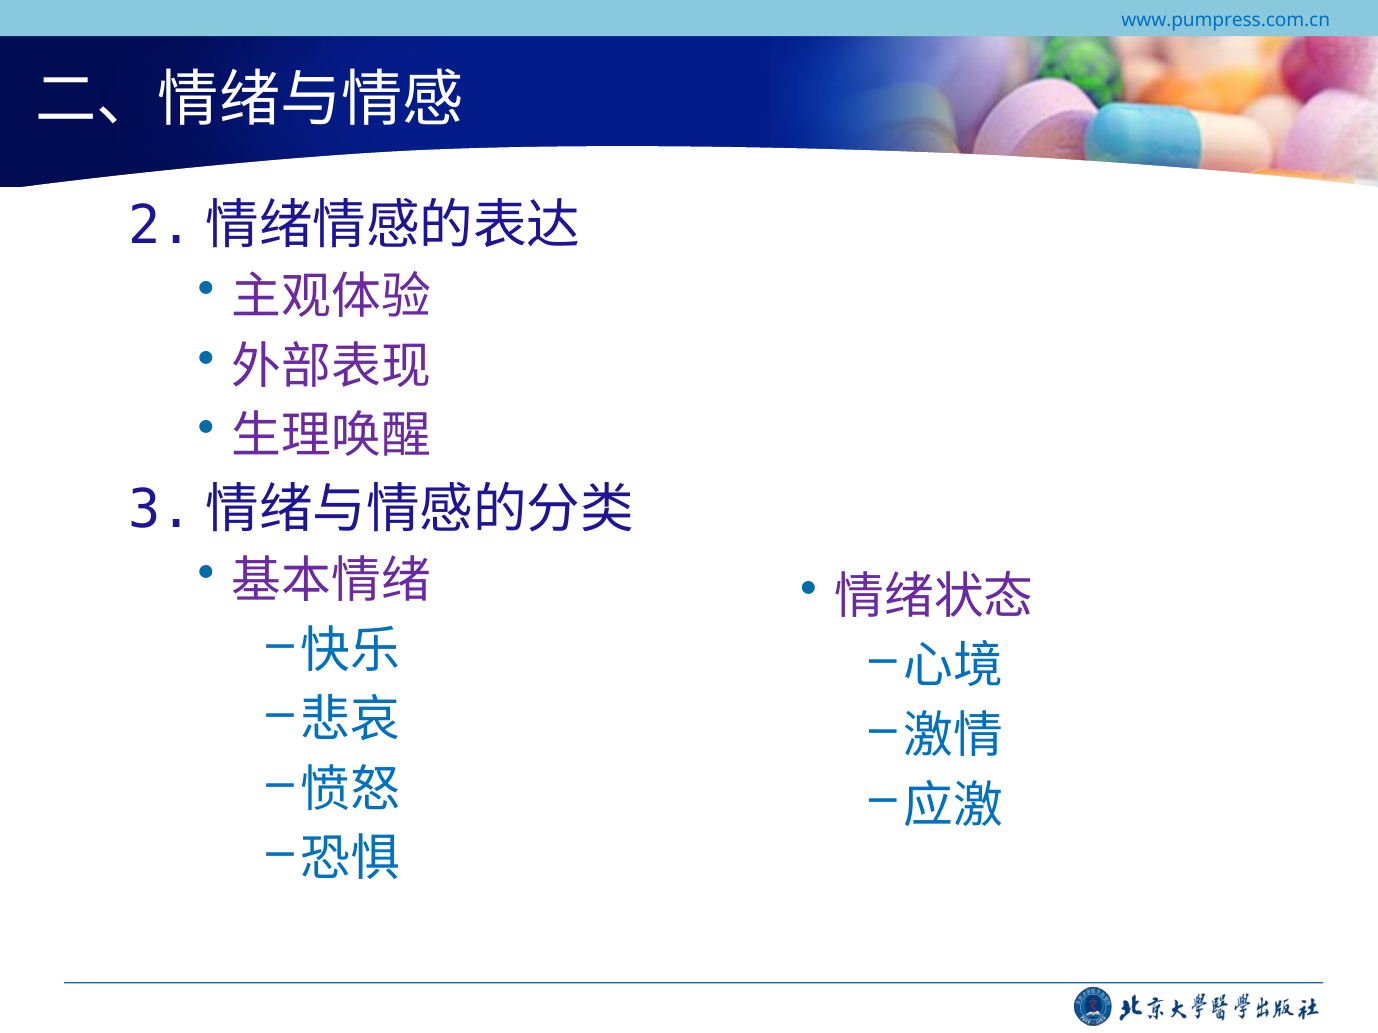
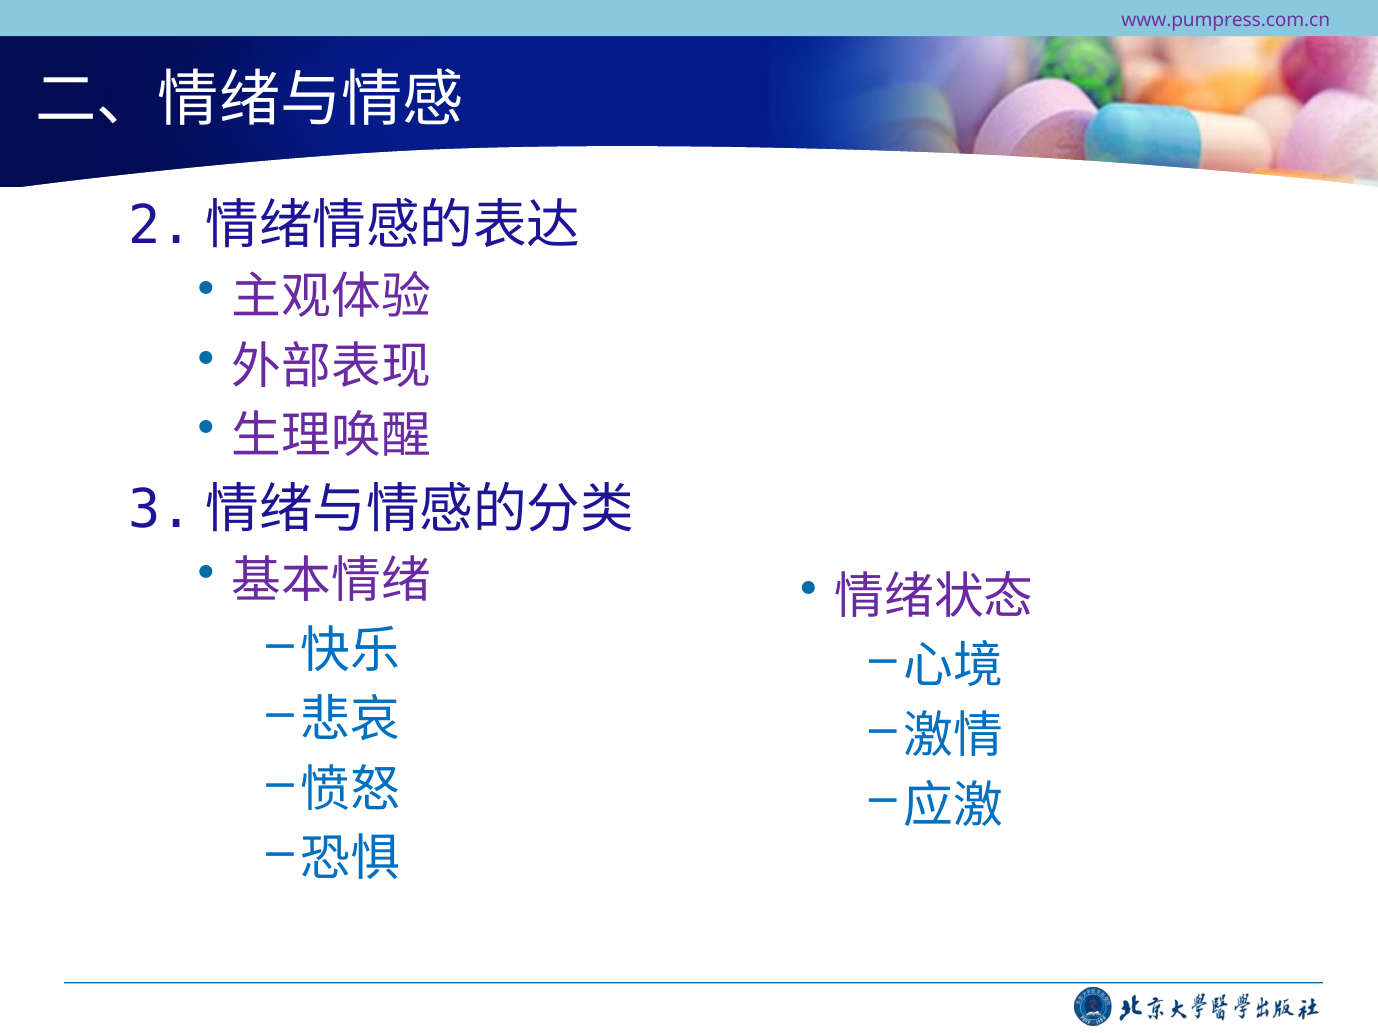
www.pumpress.com.cn colour: blue -> purple (1226, 20)
